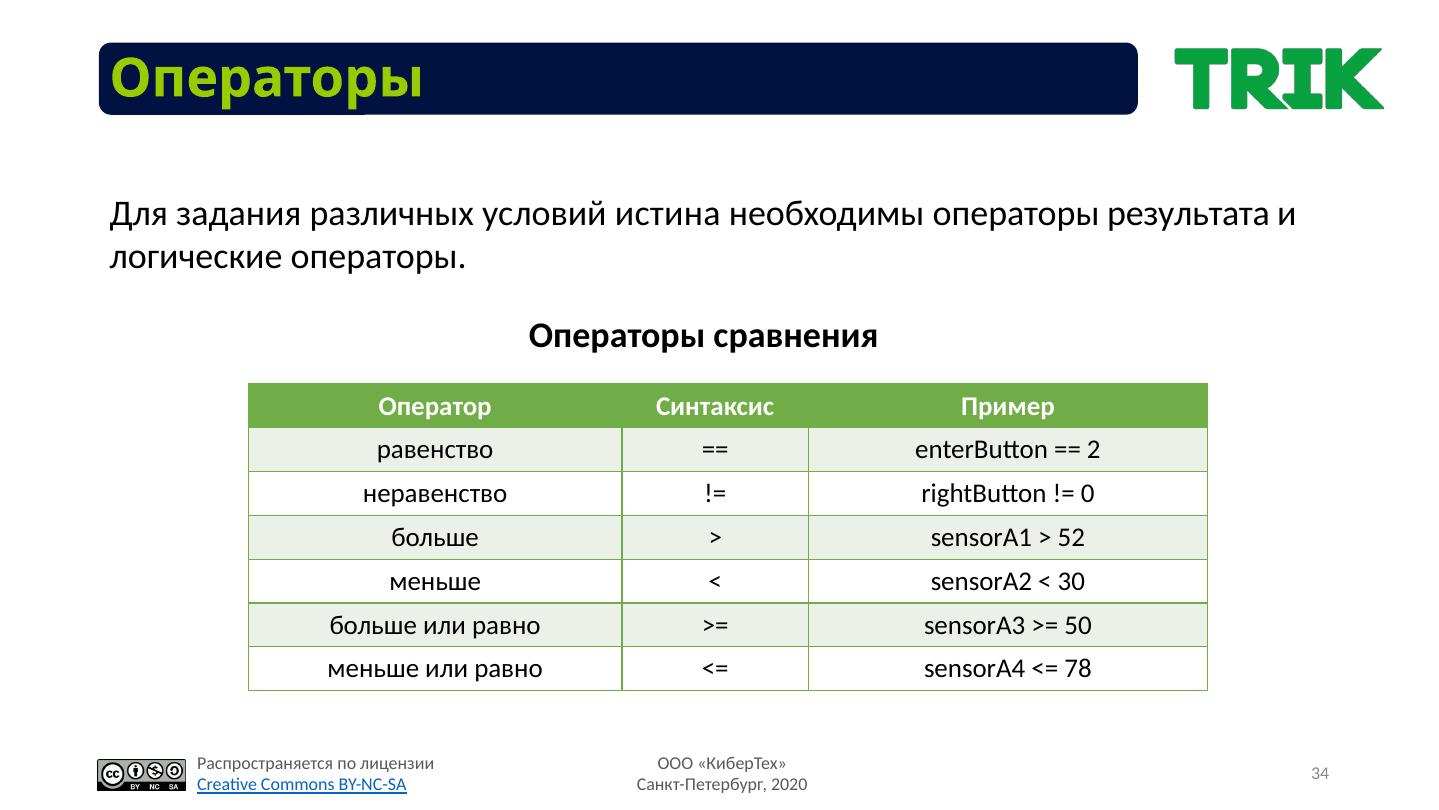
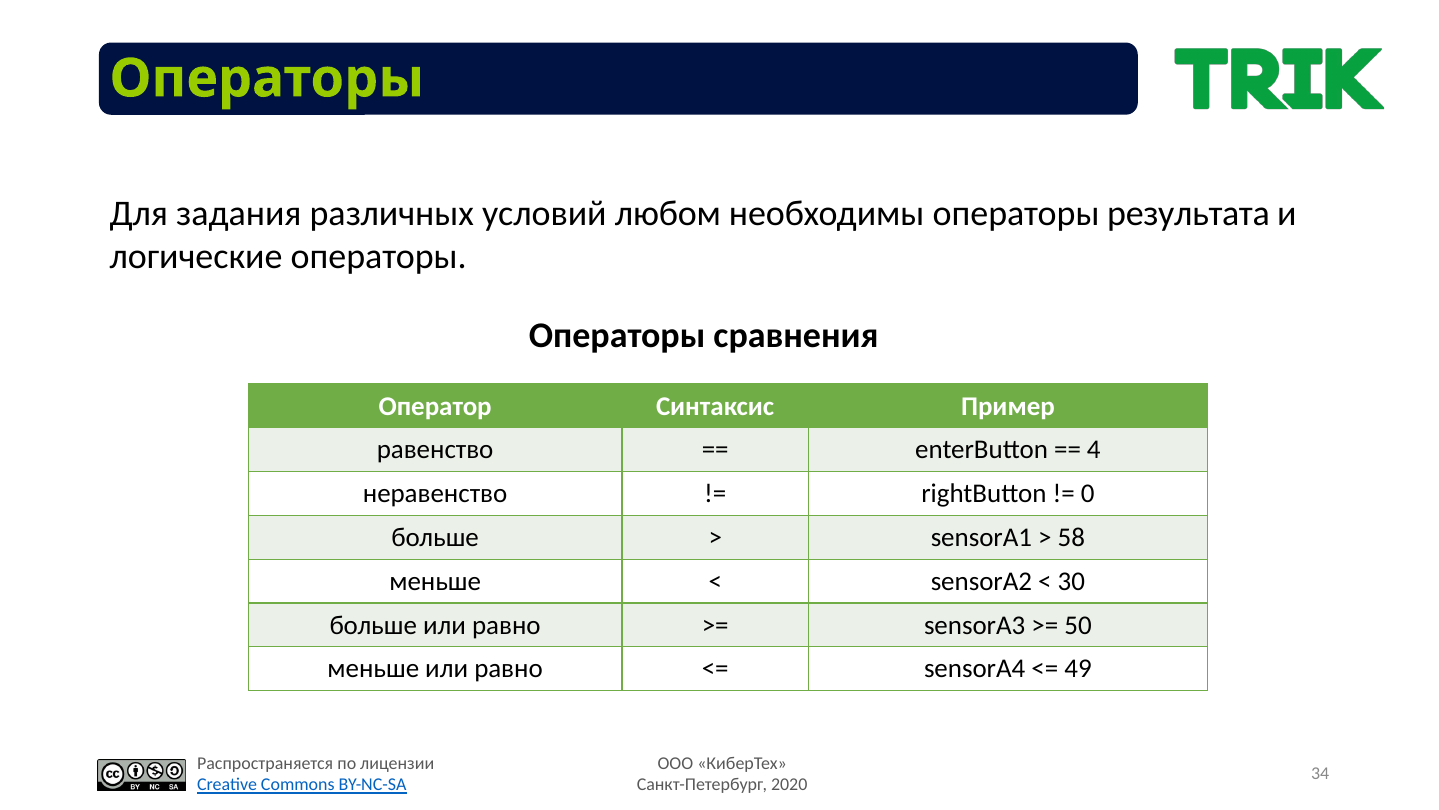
истина: истина -> любом (668, 214)
2: 2 -> 4 (1094, 450)
52: 52 -> 58 (1071, 537)
78: 78 -> 49 (1078, 669)
